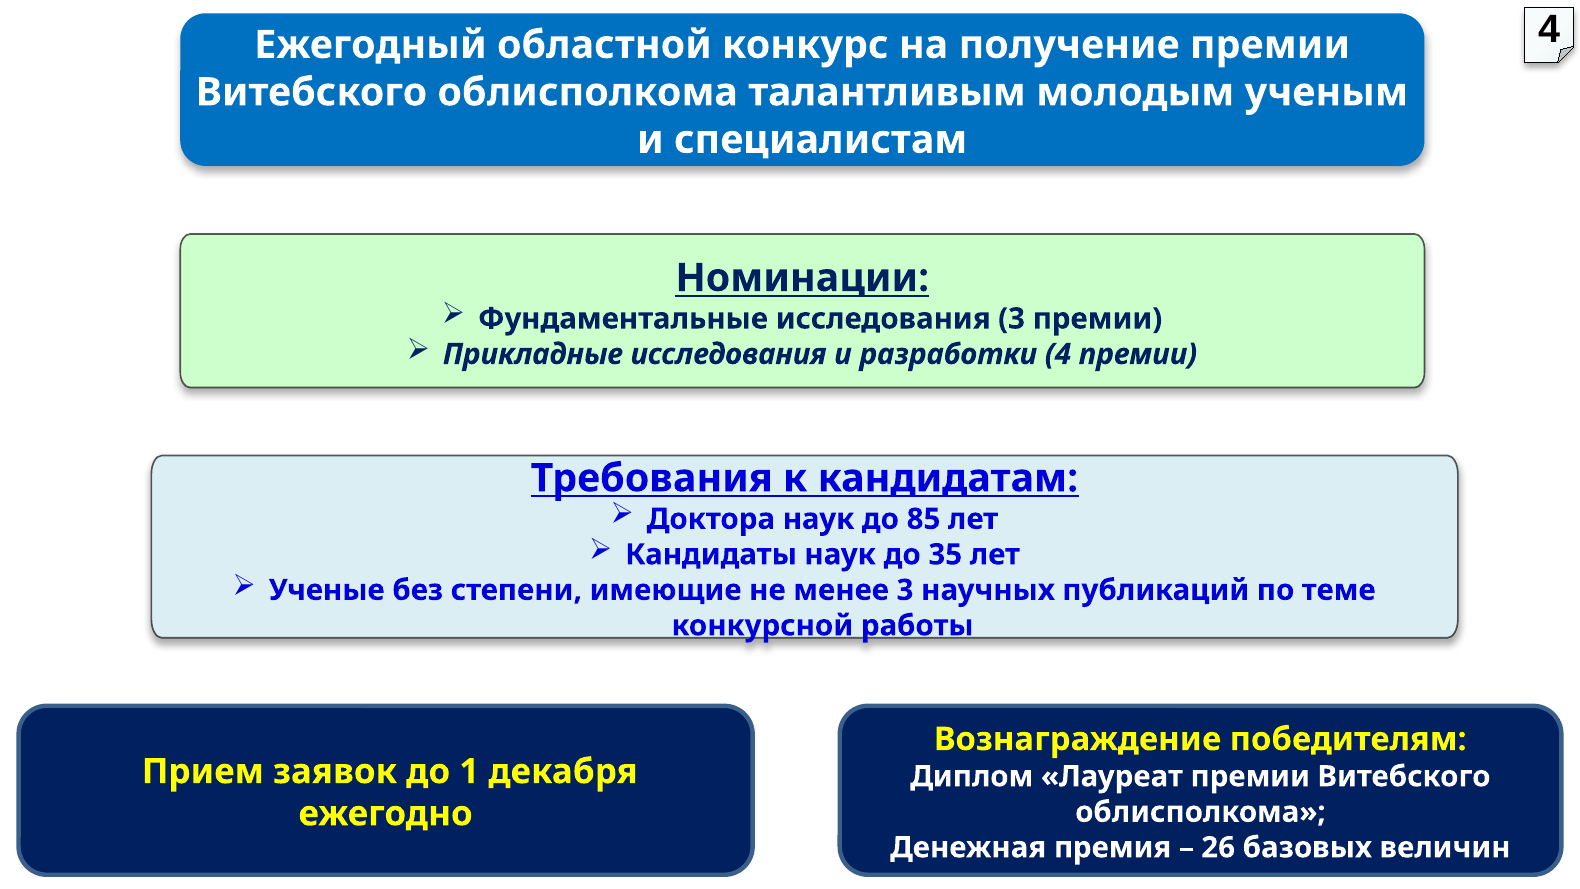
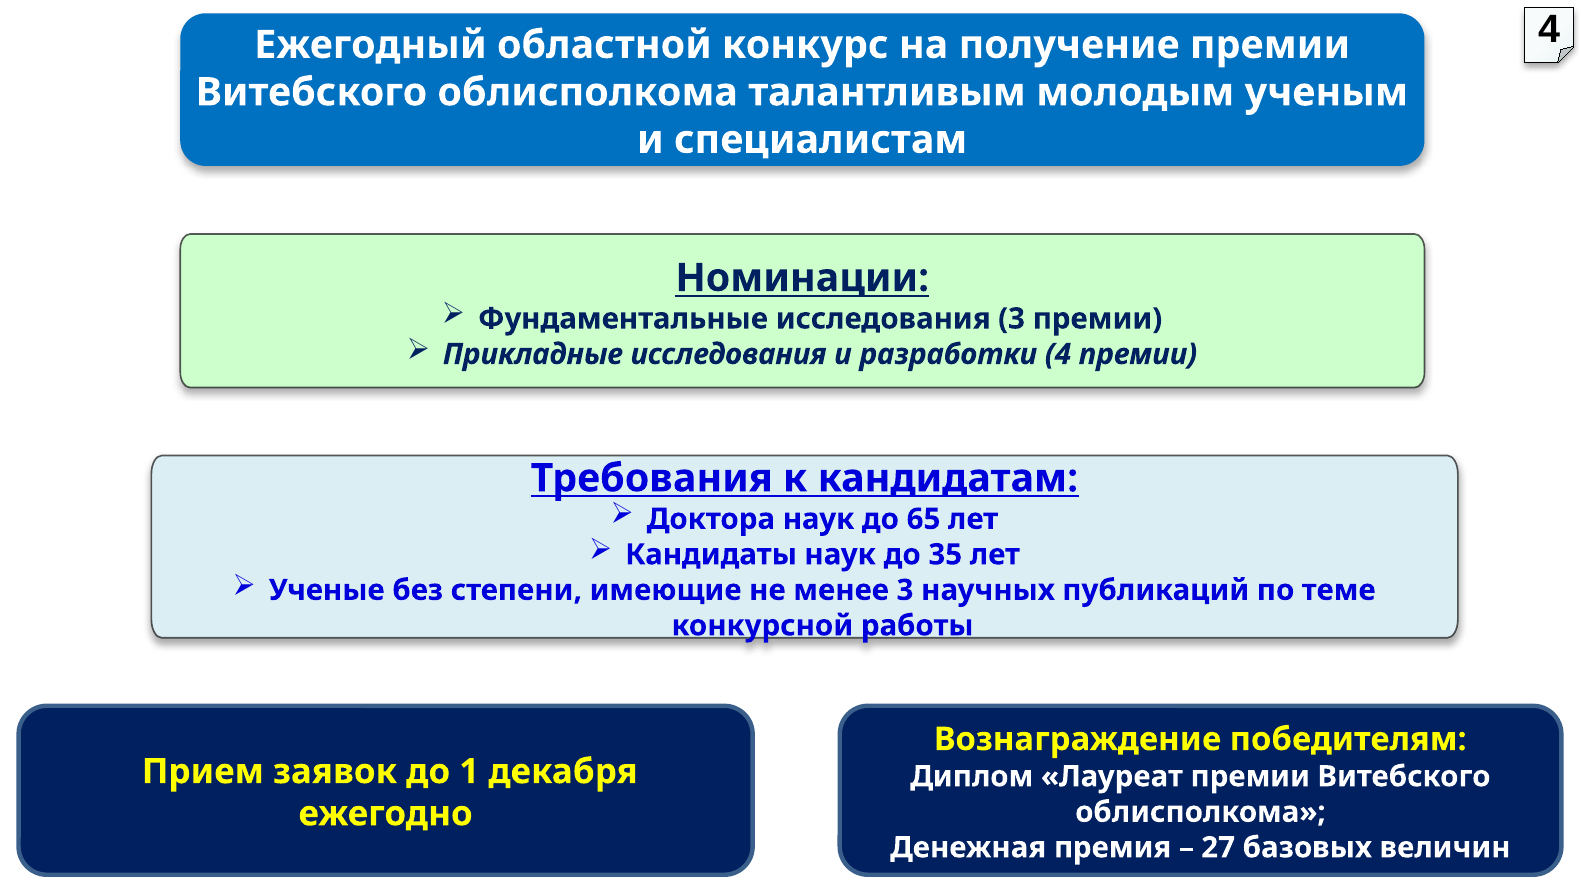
85: 85 -> 65 (924, 519)
26: 26 -> 27 (1218, 847)
